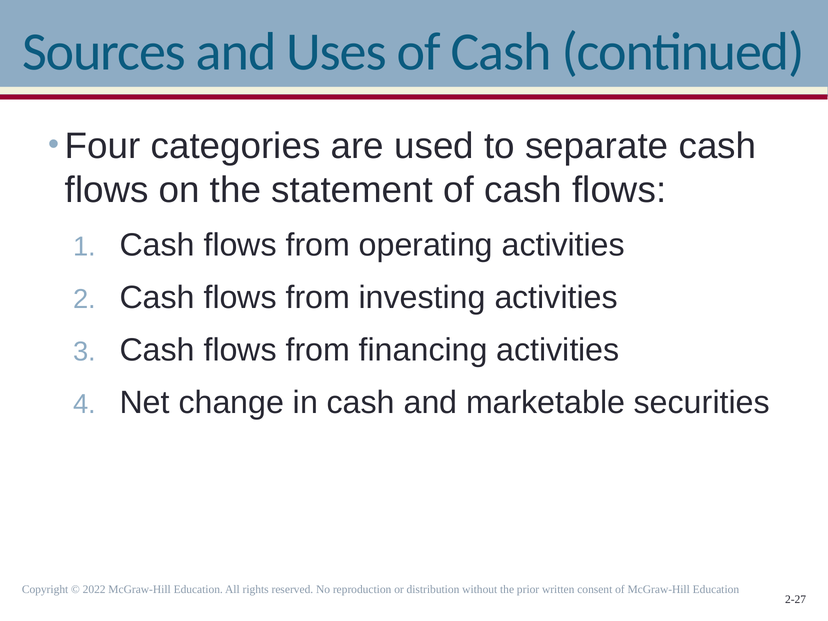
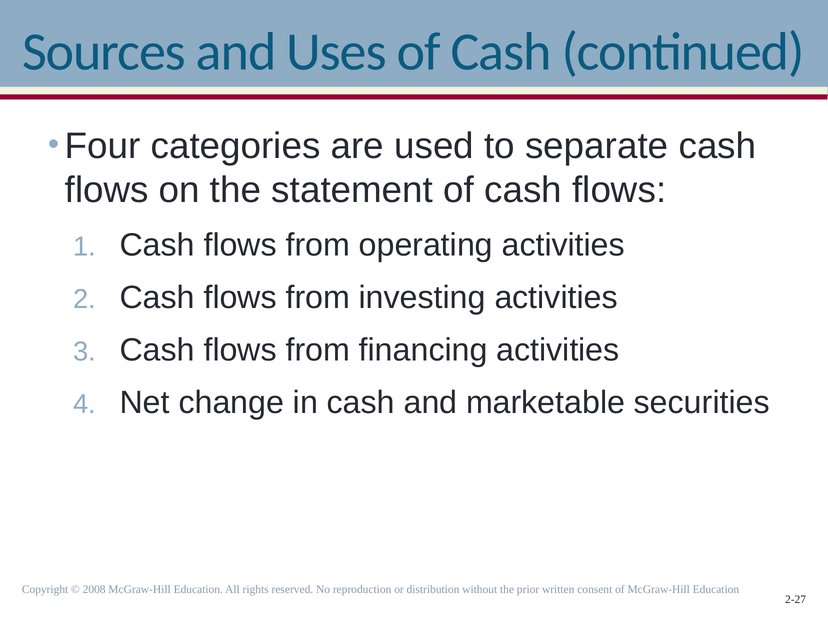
2022: 2022 -> 2008 (94, 590)
